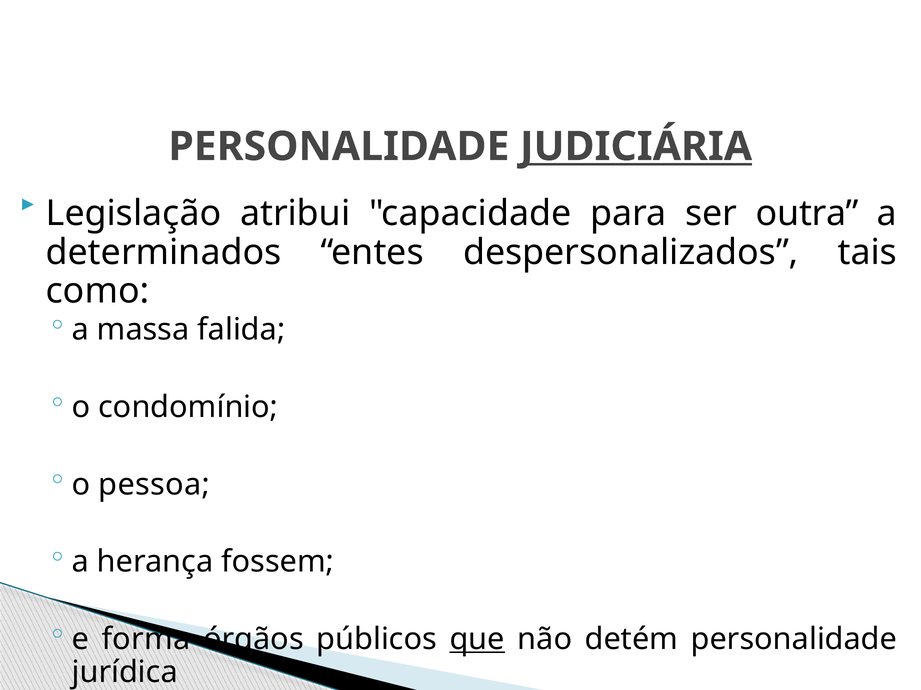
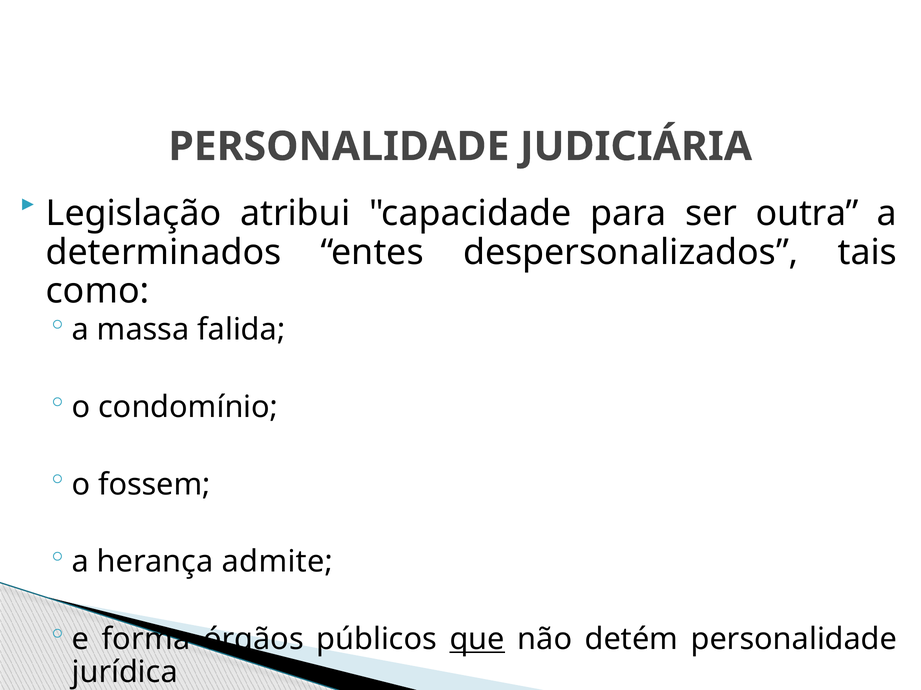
JUDICIÁRIA underline: present -> none (636, 147)
pessoa: pessoa -> fossem (154, 485)
fossem: fossem -> admite (278, 562)
